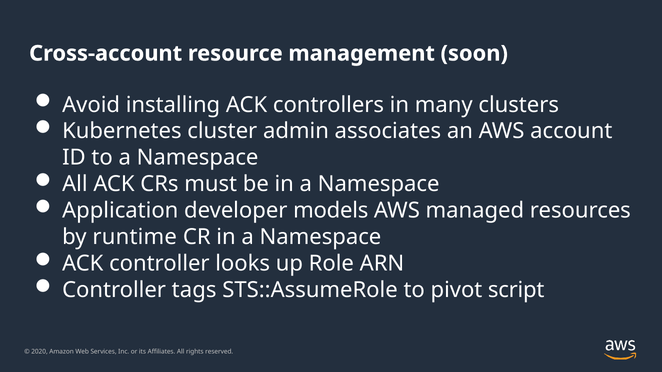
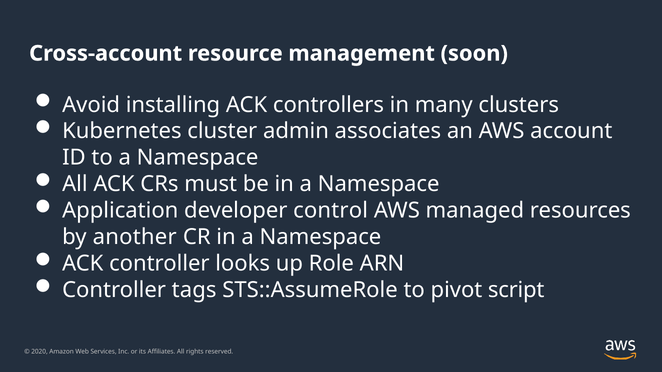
models: models -> control (331, 211)
runtime: runtime -> another (135, 237)
